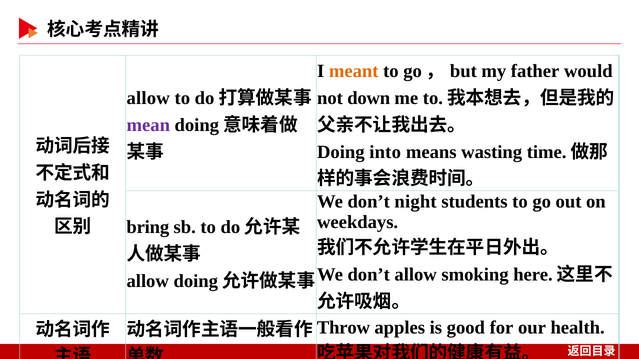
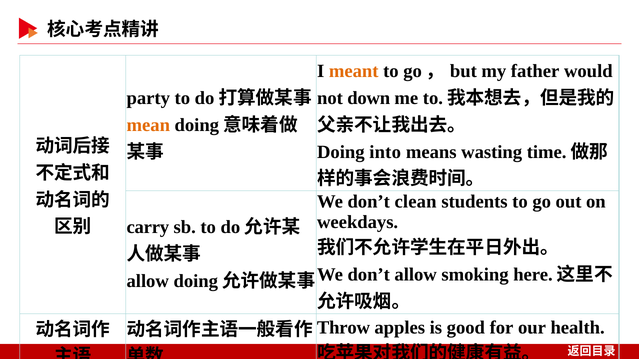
allow: allow -> party (148, 98)
mean colour: purple -> orange (148, 125)
night: night -> clean (416, 202)
bring: bring -> carry (148, 227)
